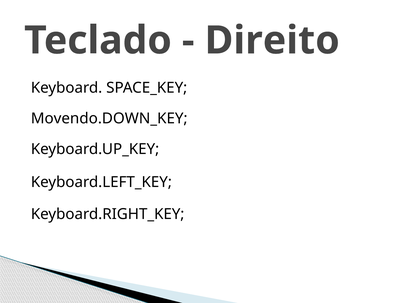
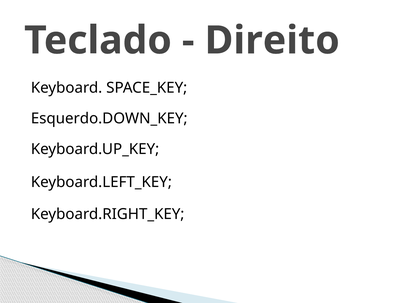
Movendo.DOWN_KEY: Movendo.DOWN_KEY -> Esquerdo.DOWN_KEY (109, 118)
